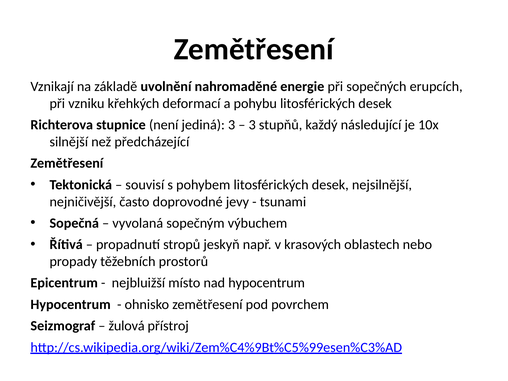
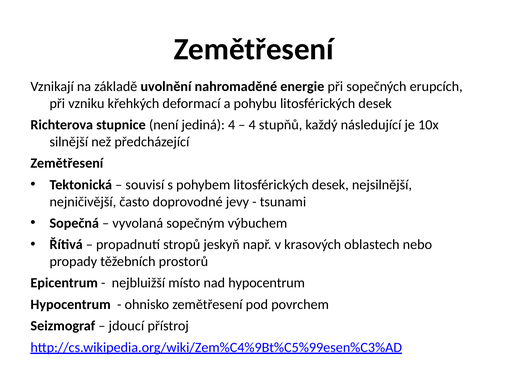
jediná 3: 3 -> 4 (232, 125)
3: 3 -> 4 (252, 125)
žulová: žulová -> jdoucí (126, 326)
